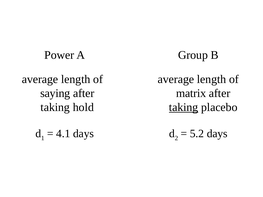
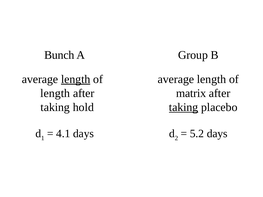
Power: Power -> Bunch (59, 55)
length underline: none -> present (76, 79)
saying: saying -> length (55, 93)
